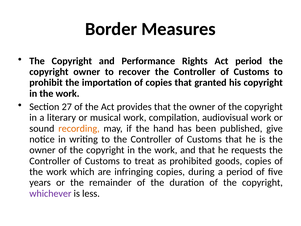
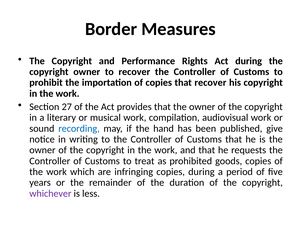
Act period: period -> during (249, 61)
that granted: granted -> recover (210, 83)
recording colour: orange -> blue (79, 128)
